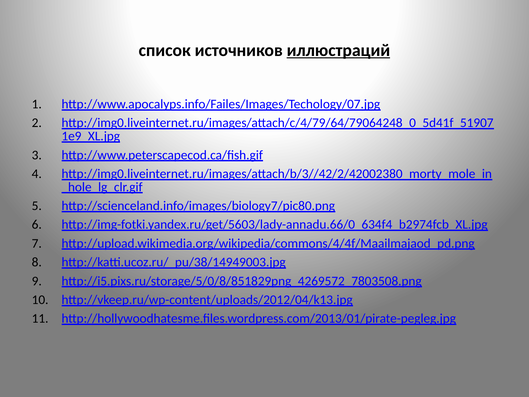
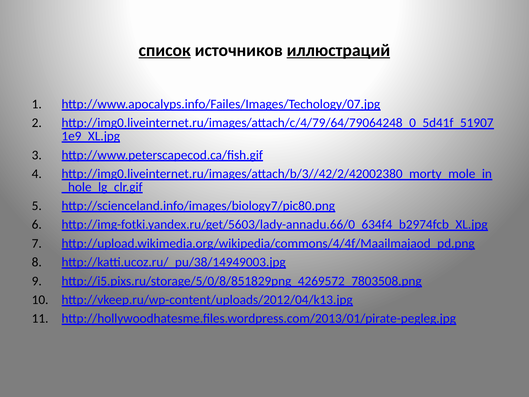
список underline: none -> present (165, 50)
